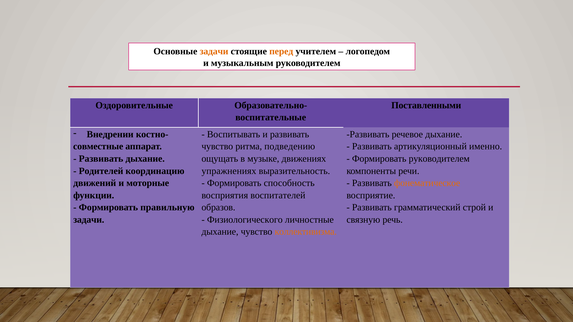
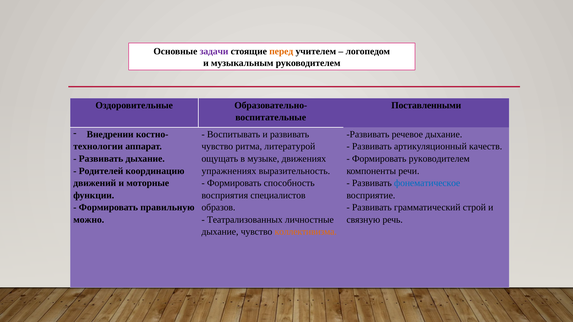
задачи colour: orange -> purple (214, 51)
совместные: совместные -> технологии (98, 147)
подведению: подведению -> литературой (290, 147)
именно: именно -> качеств (486, 147)
фонематическое colour: orange -> blue (427, 183)
воспитателей: воспитателей -> специалистов (278, 195)
задачи: задачи -> можно (89, 220)
Физиологического: Физиологического -> Театрализованных (245, 220)
